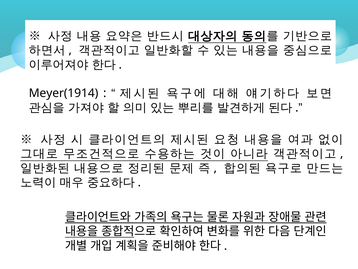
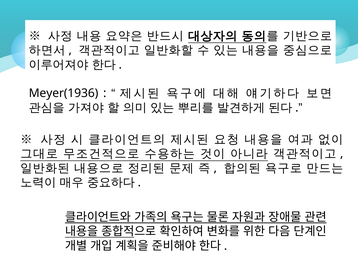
Meyer(1914: Meyer(1914 -> Meyer(1936 (64, 93)
